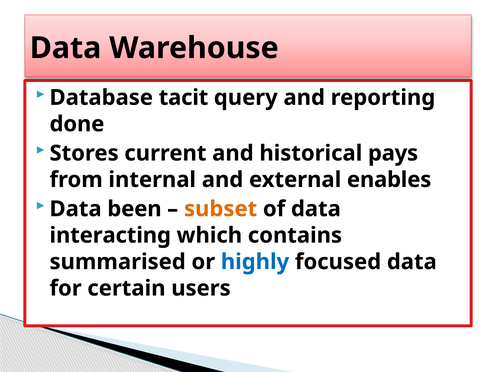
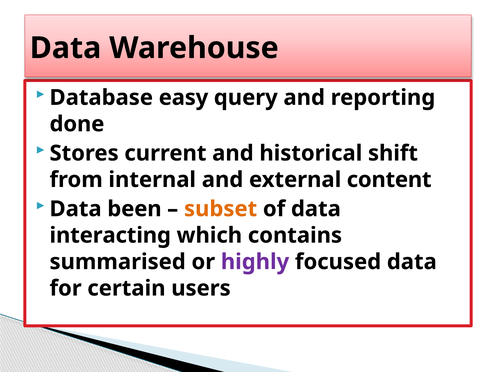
tacit: tacit -> easy (183, 98)
pays: pays -> shift (393, 153)
enables: enables -> content (389, 180)
highly colour: blue -> purple (255, 262)
